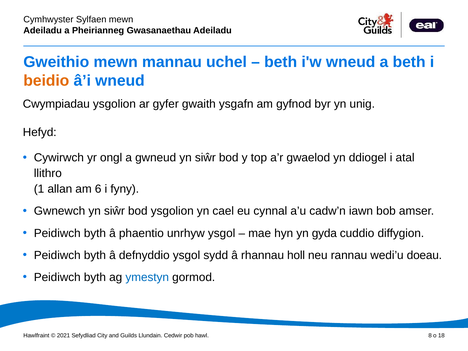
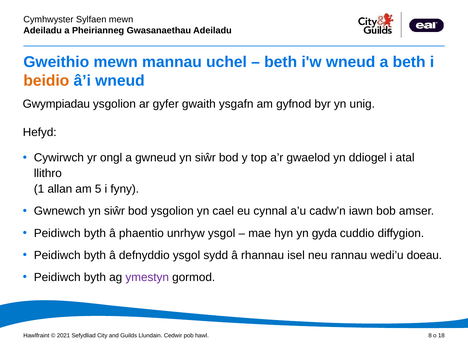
Cwympiadau: Cwympiadau -> Gwympiadau (56, 104)
6: 6 -> 5 (98, 189)
holl: holl -> isel (296, 255)
ymestyn colour: blue -> purple (147, 277)
